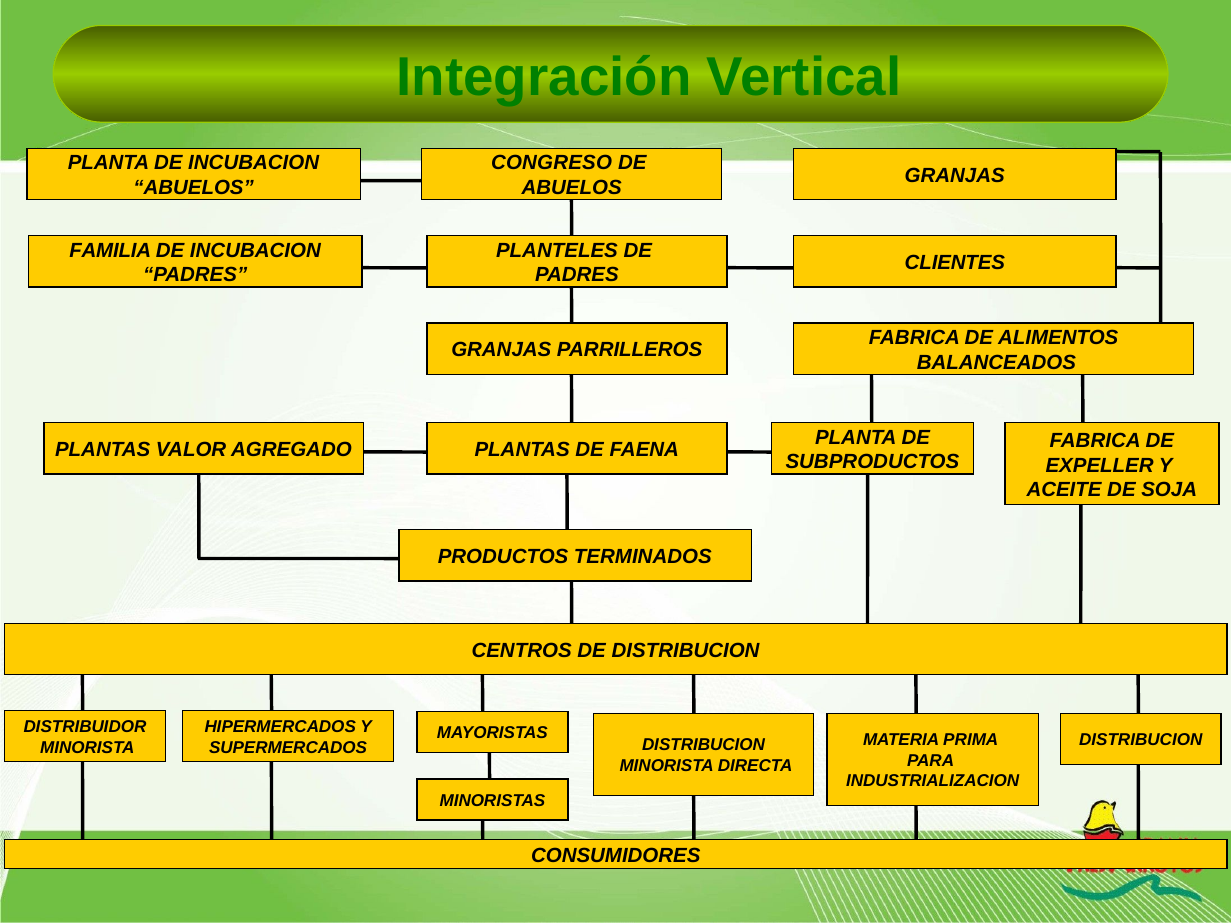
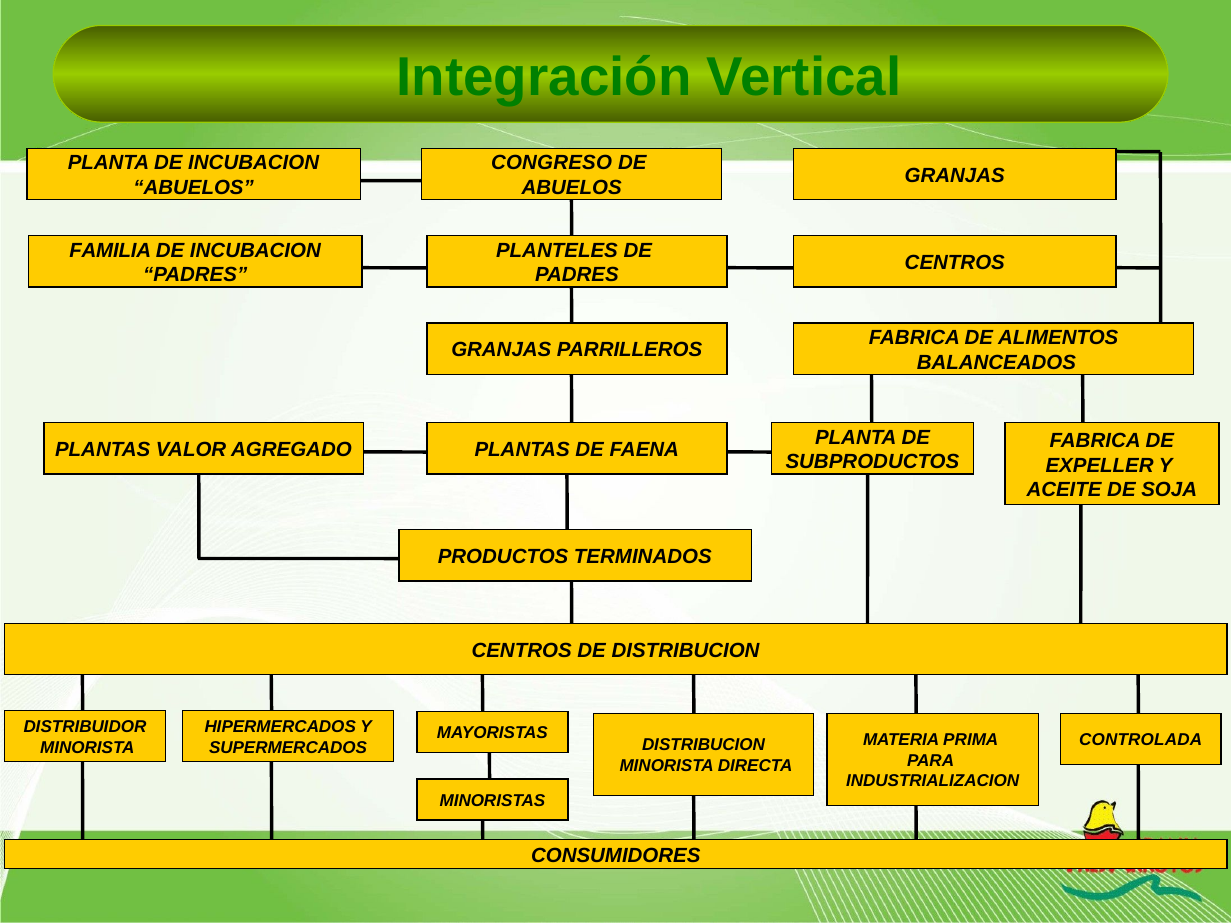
CLIENTES: CLIENTES -> CENTROS (955, 263)
DISTRIBUCION: DISTRIBUCION -> CONTROLADA (1141, 740)
